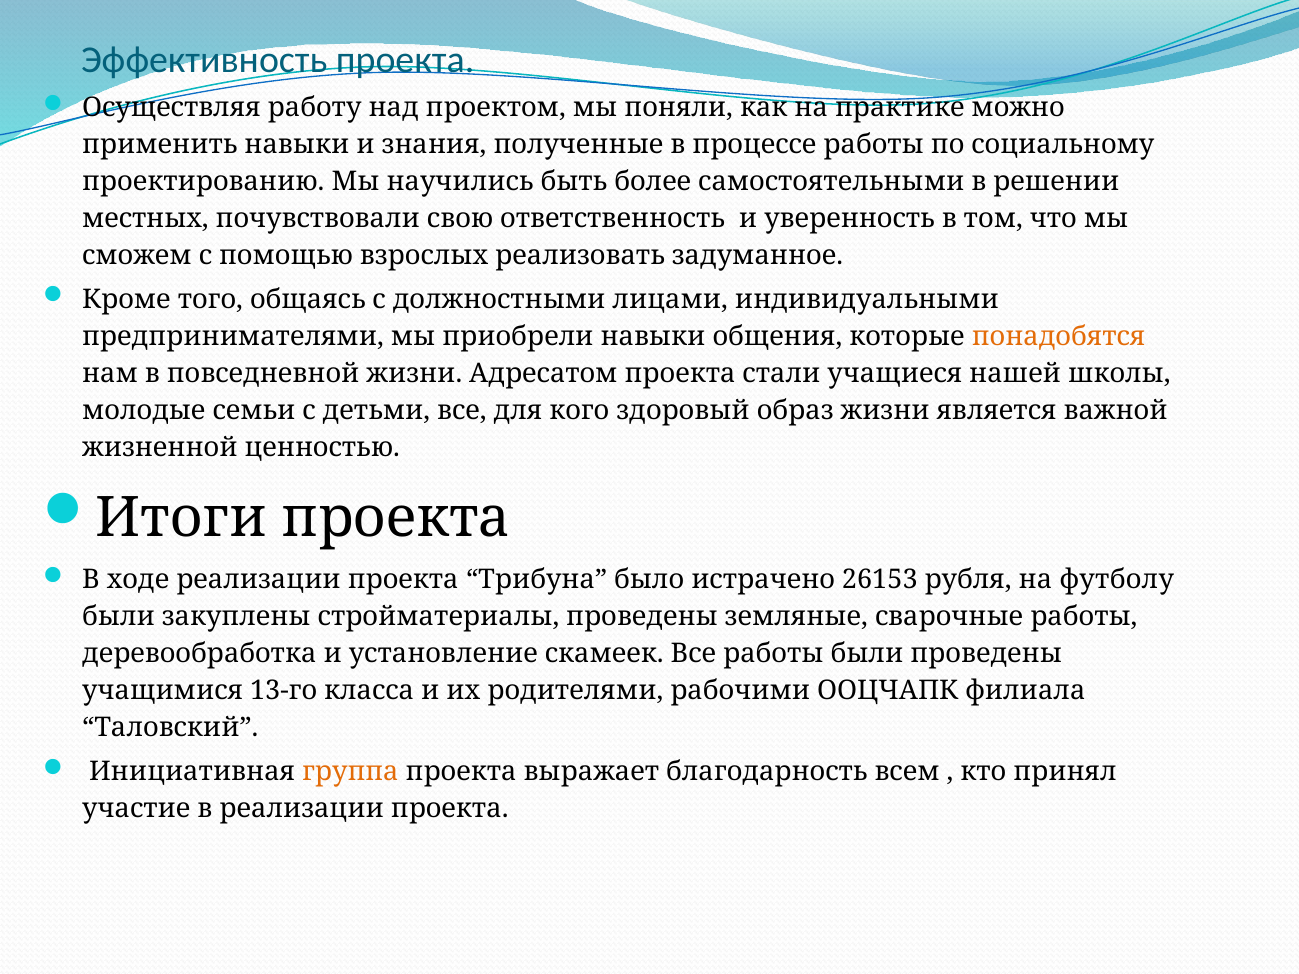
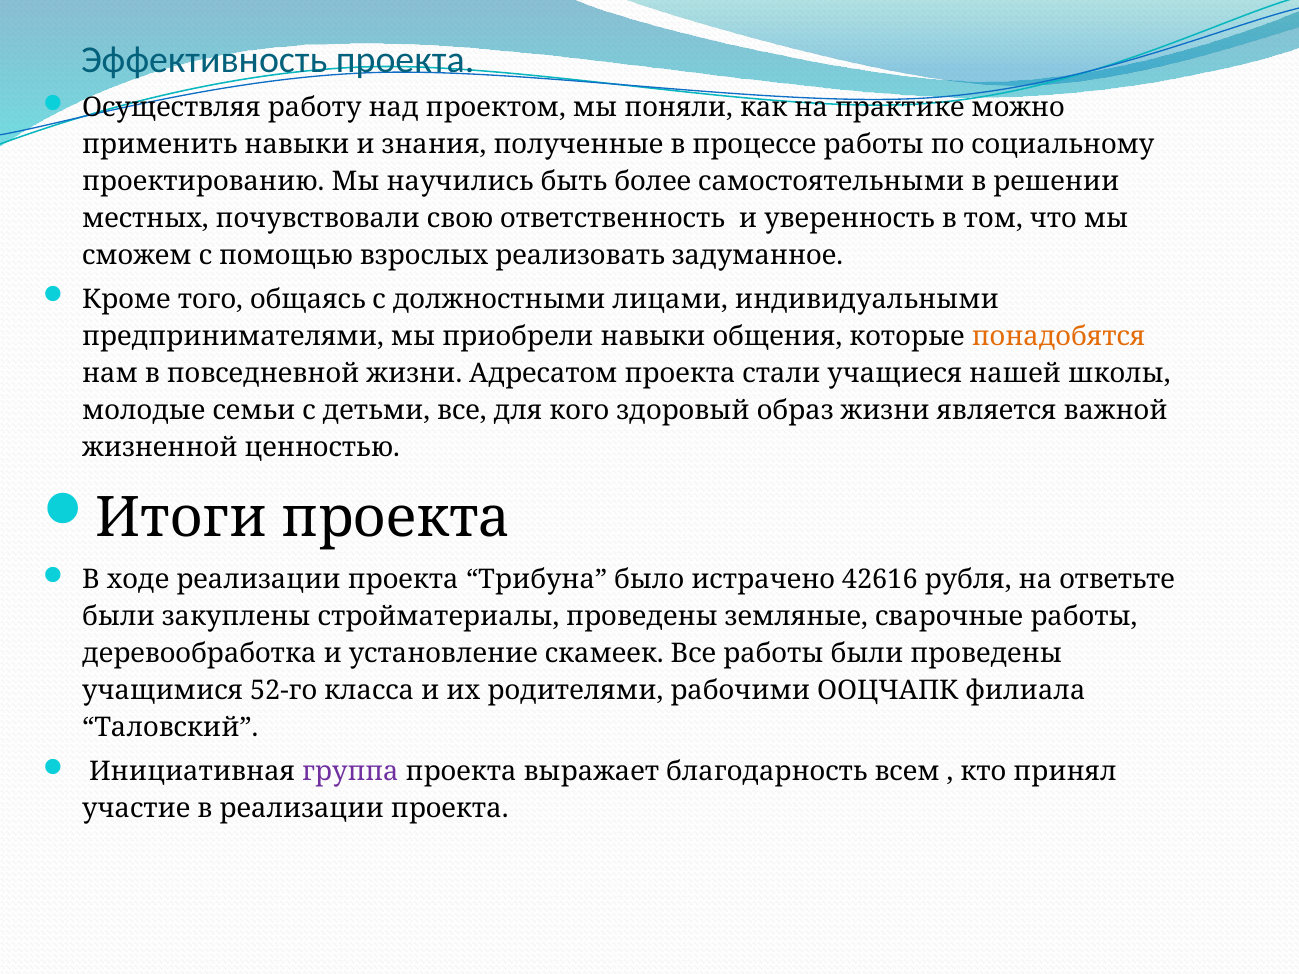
26153: 26153 -> 42616 (880, 580)
футболу: футболу -> ответьте (1117, 580)
13-го: 13-го -> 52-го (284, 691)
группа colour: orange -> purple (350, 772)
